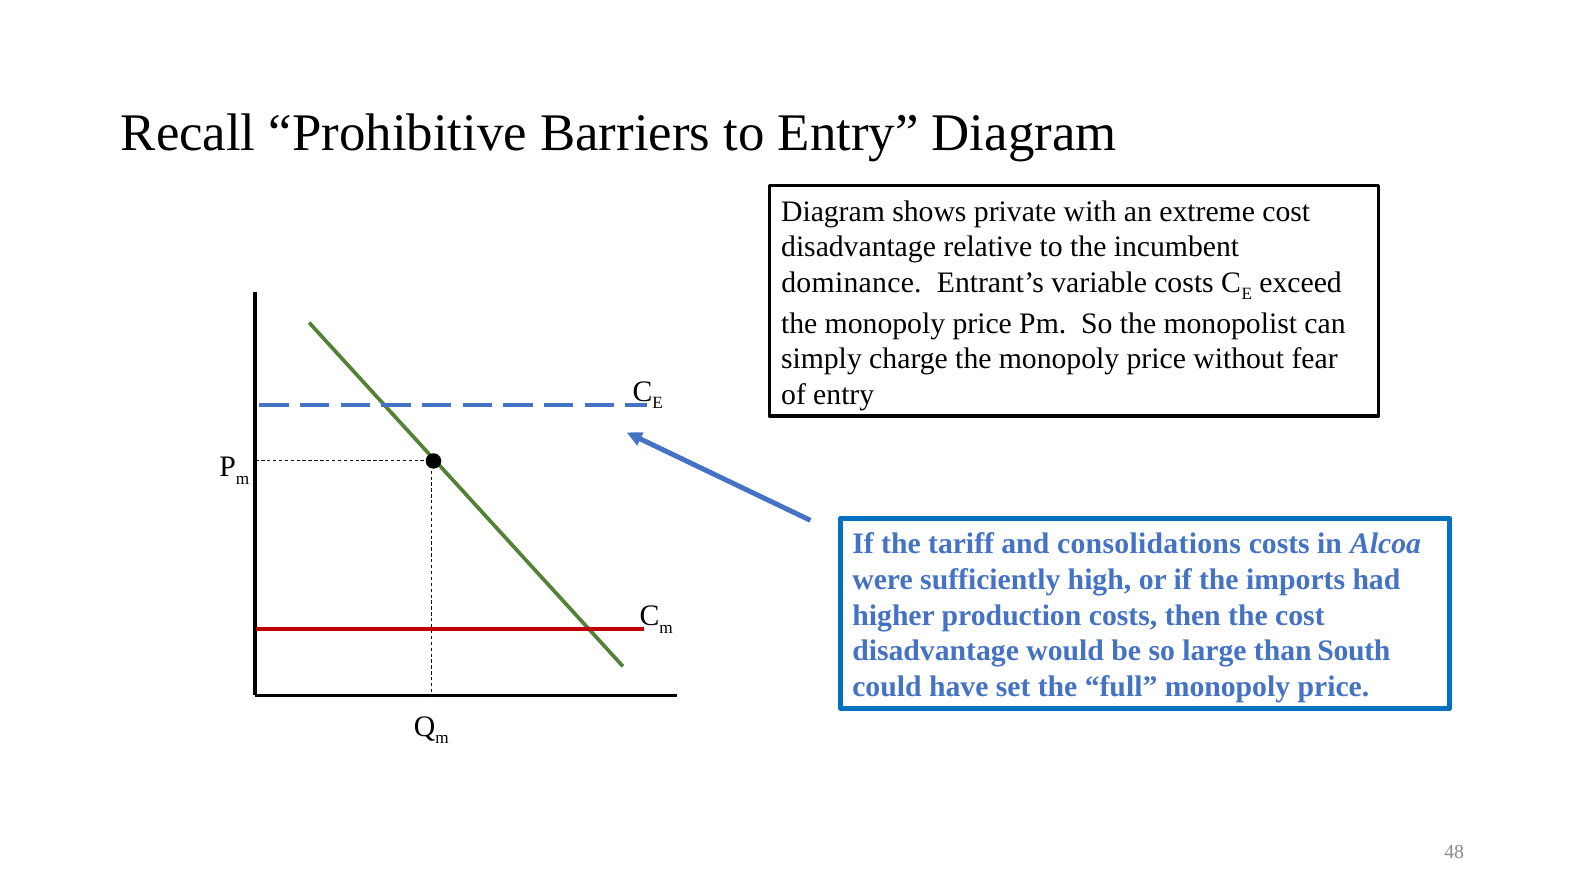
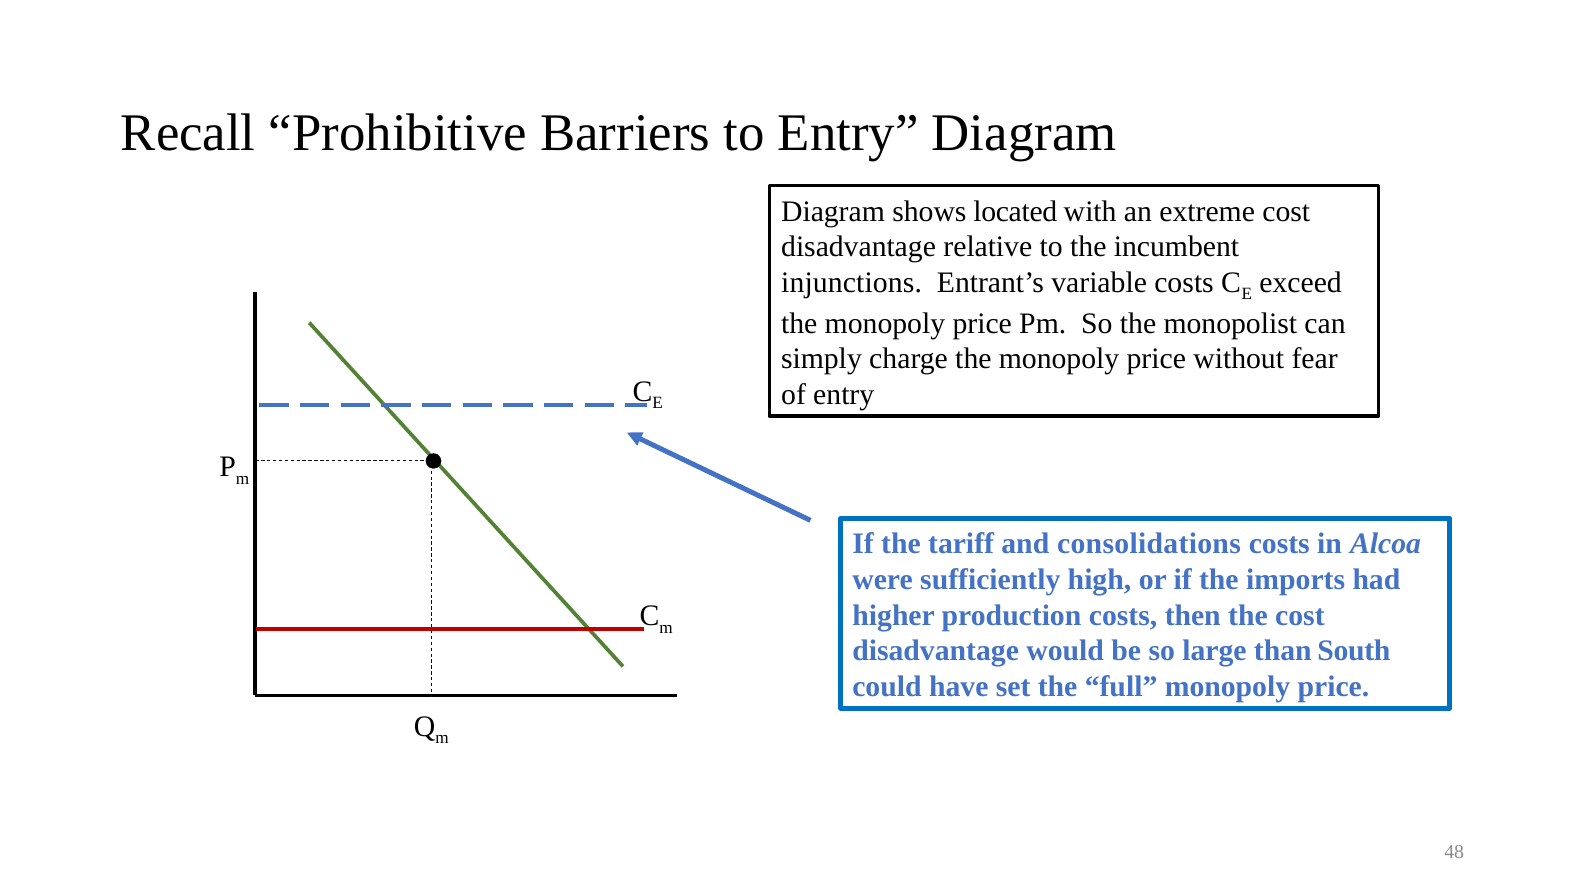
private: private -> located (1015, 211)
dominance: dominance -> injunctions (852, 283)
